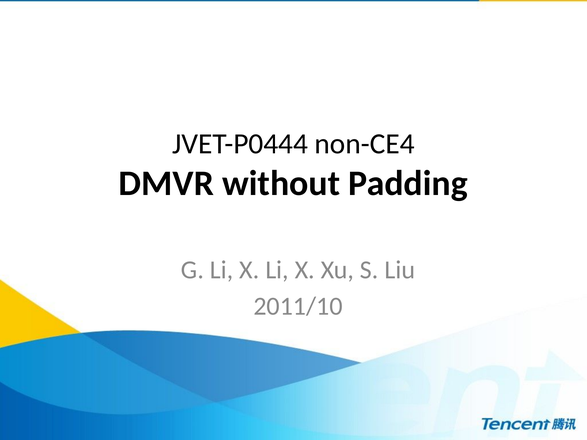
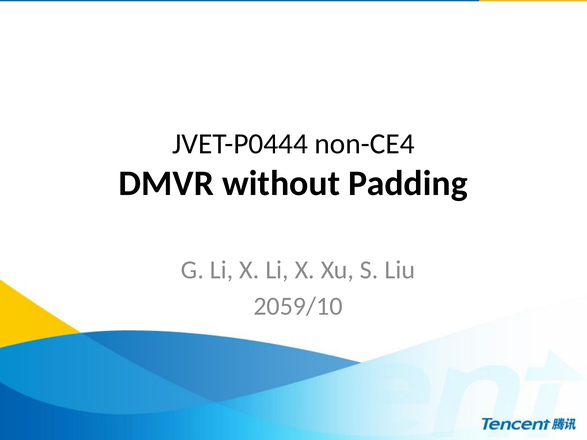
2011/10: 2011/10 -> 2059/10 (298, 306)
